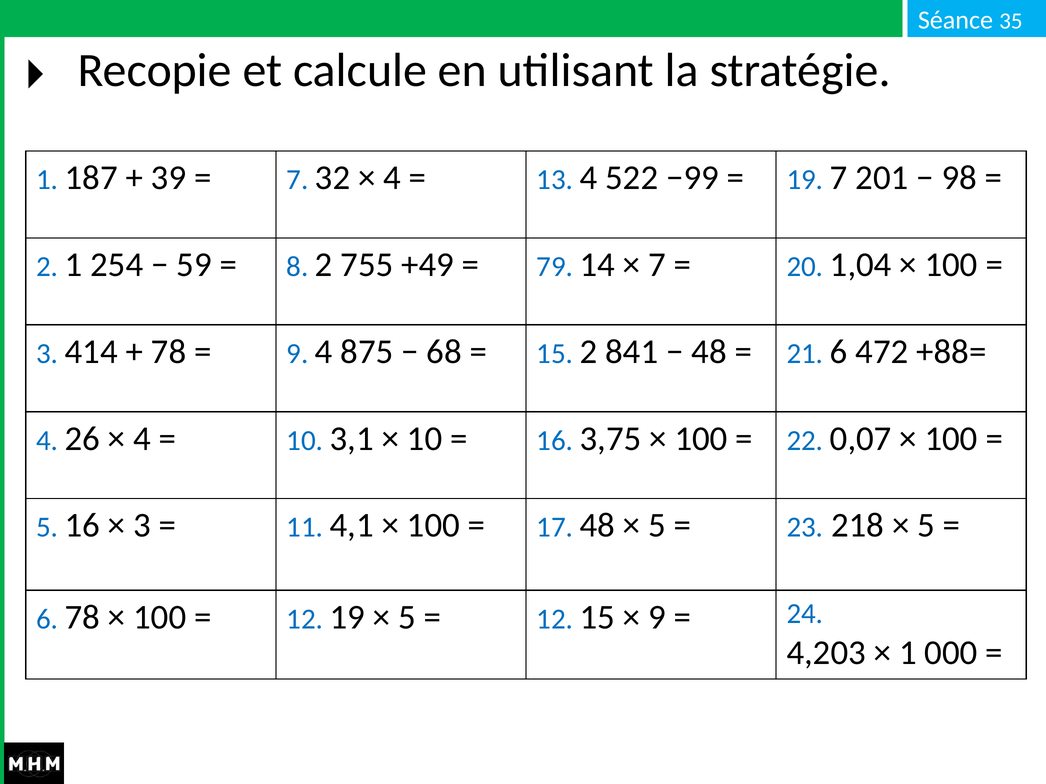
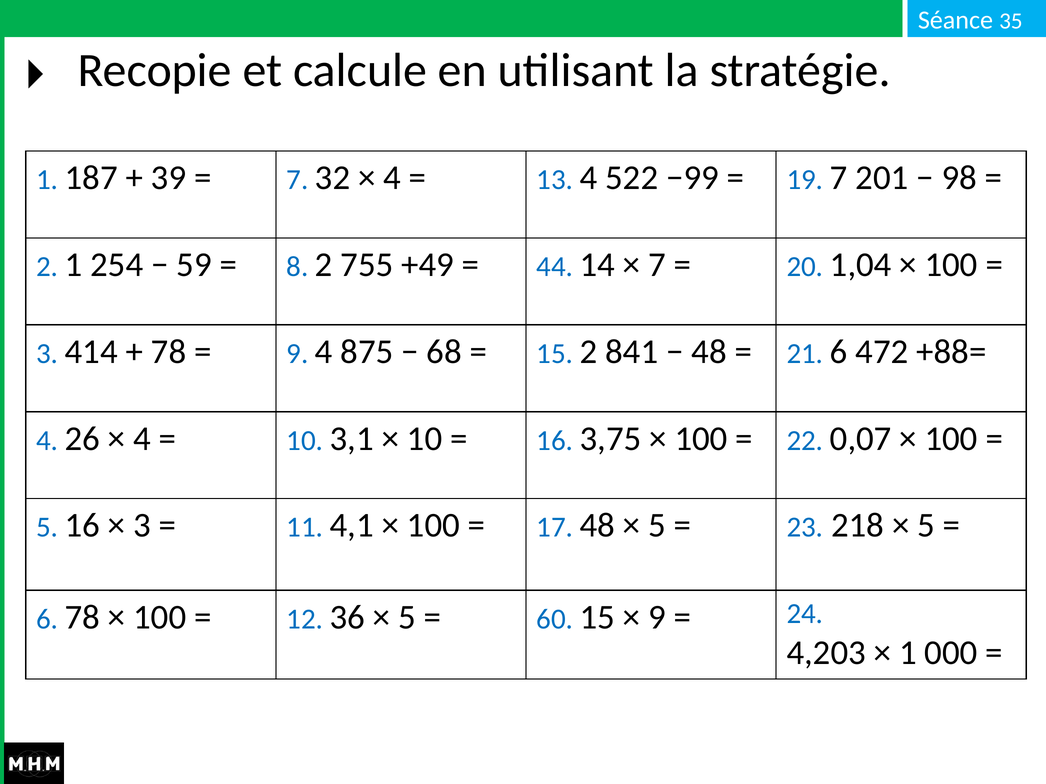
79: 79 -> 44 (555, 267)
12 19: 19 -> 36 (347, 618)
12: 12 -> 60 (555, 619)
